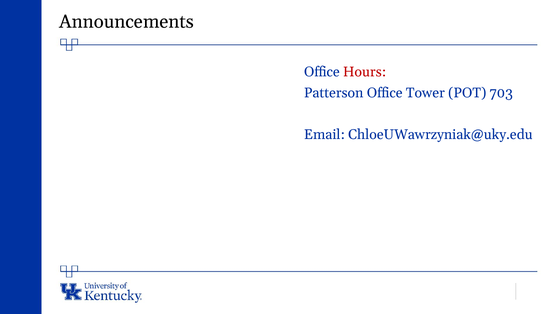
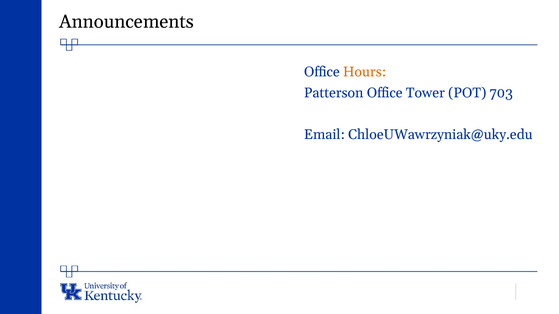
Hours colour: red -> orange (365, 72)
